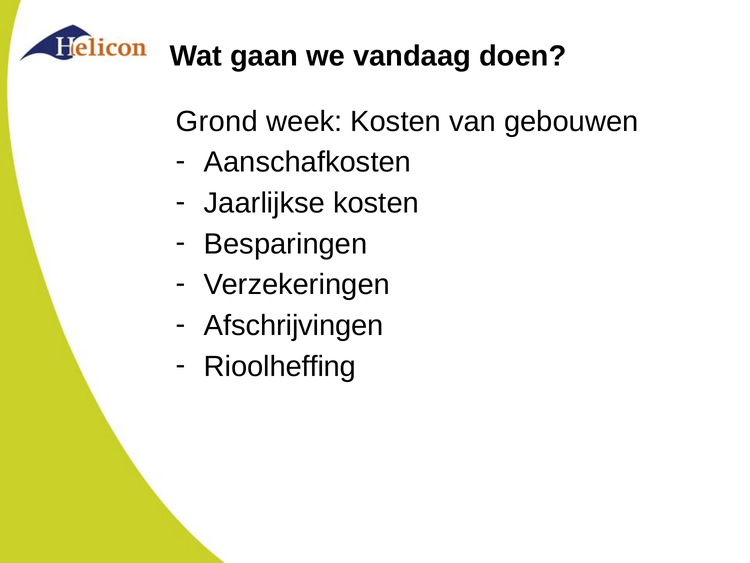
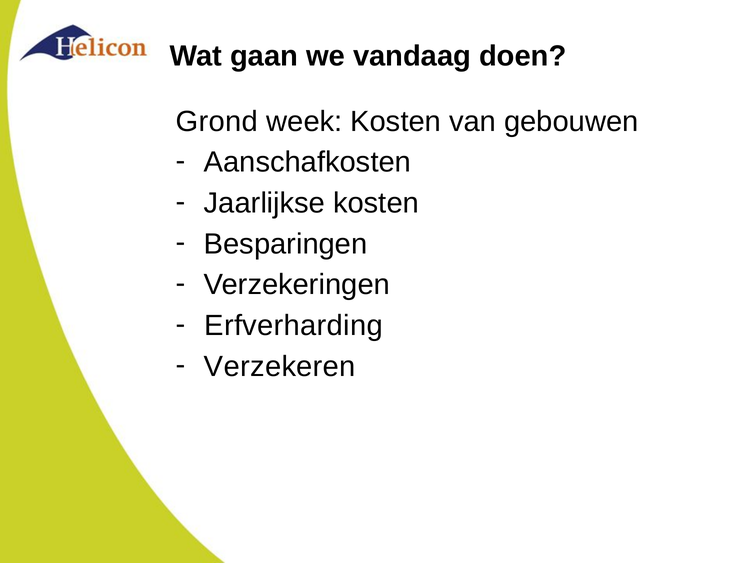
Afschrijvingen: Afschrijvingen -> Erfverharding (294, 325)
Rioolheffing: Rioolheffing -> Verzekeren (280, 366)
